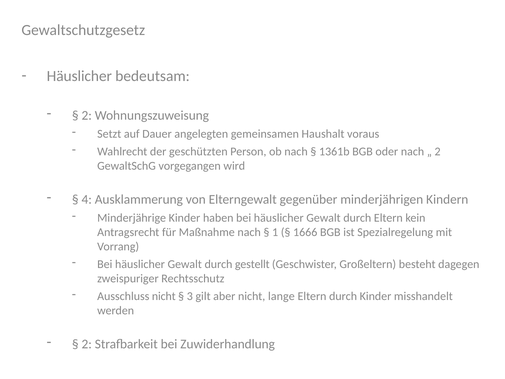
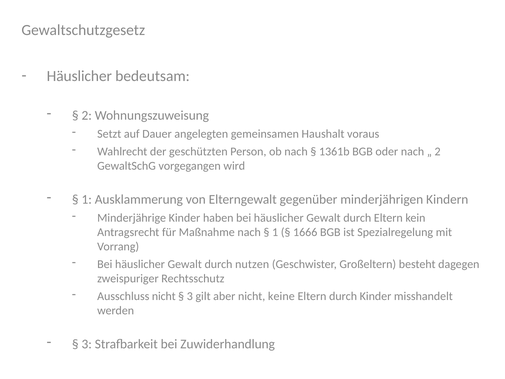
4: 4 -> 1 (87, 199)
gestellt: gestellt -> nutzen (252, 264)
lange: lange -> keine (281, 296)
2: 2 -> 3 (87, 344)
